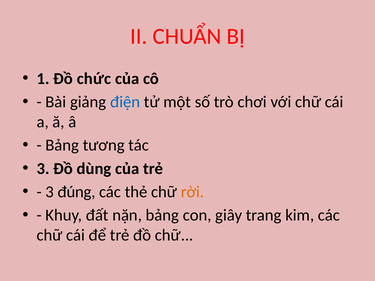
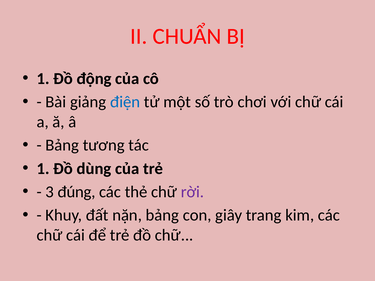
chức: chức -> động (94, 79)
3: 3 -> 1 (43, 169)
rời colour: orange -> purple (192, 192)
